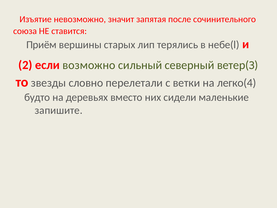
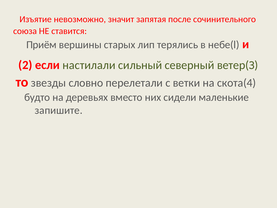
возможно: возможно -> настилали (89, 65)
легко(4: легко(4 -> скота(4 (237, 83)
